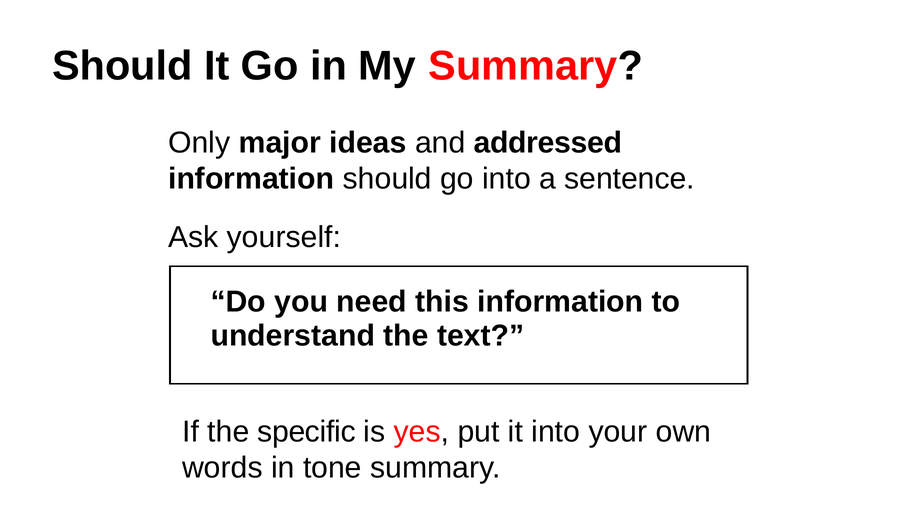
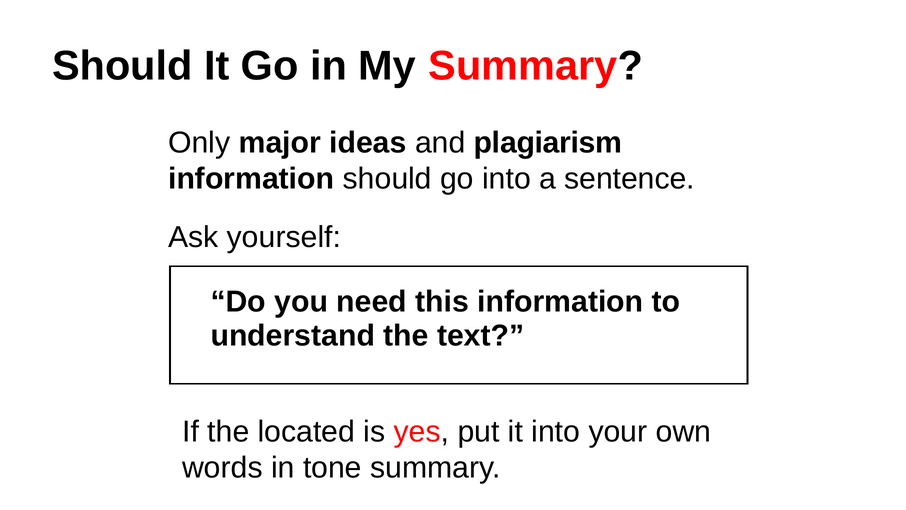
addressed: addressed -> plagiarism (548, 143)
specific: specific -> located (306, 431)
